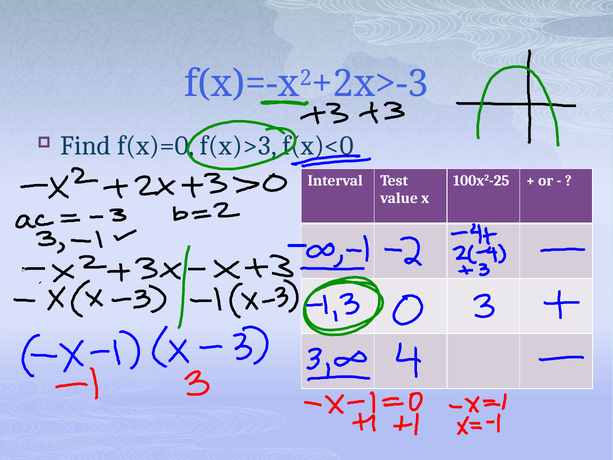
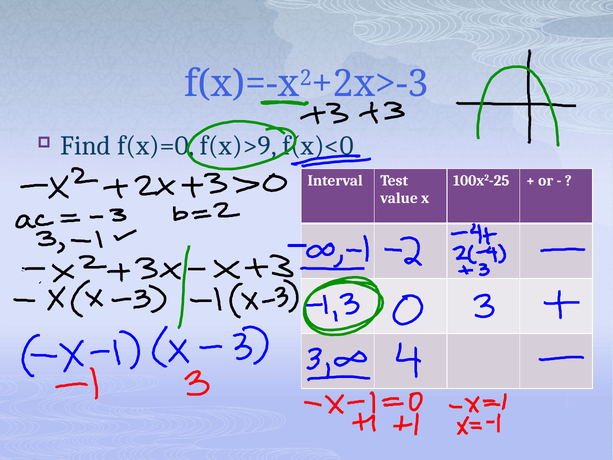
f(x)>3: f(x)>3 -> f(x)>9 (238, 146)
